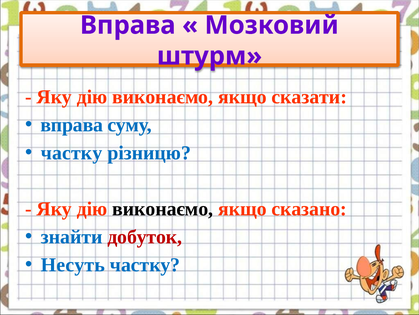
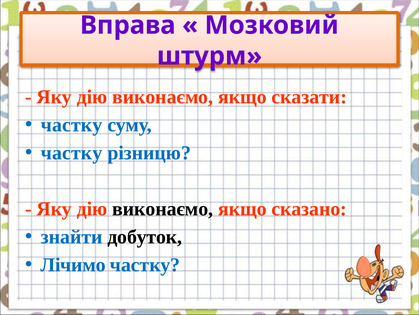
вправа: вправа -> частку (72, 125)
добуток colour: red -> black (145, 236)
Несуть: Несуть -> Лічимо (73, 264)
